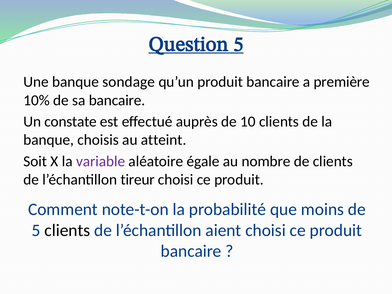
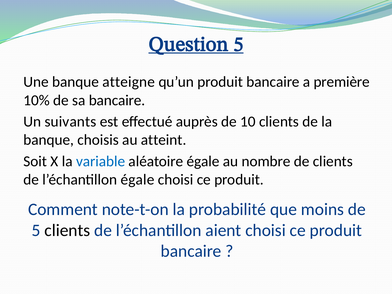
sondage: sondage -> atteigne (129, 82)
constate: constate -> suivants (70, 122)
variable colour: purple -> blue (101, 161)
l’échantillon tireur: tireur -> égale (138, 180)
